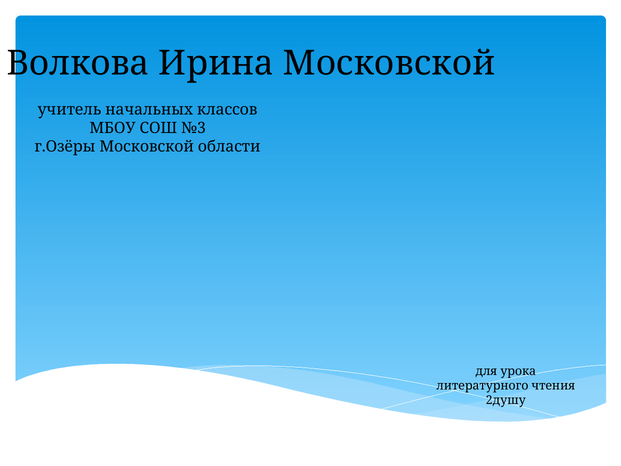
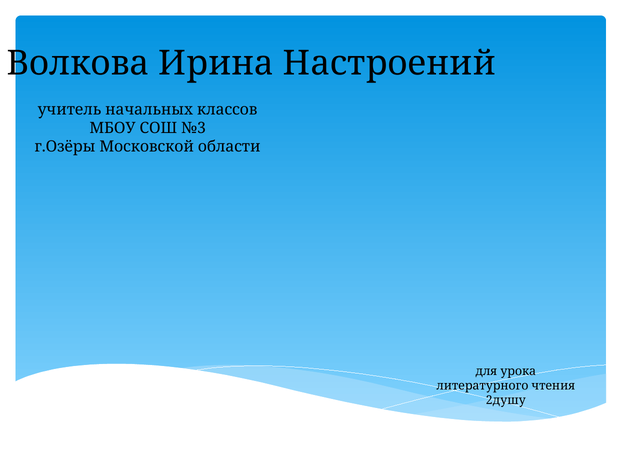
Ирина Московской: Московской -> Настроений (389, 63)
